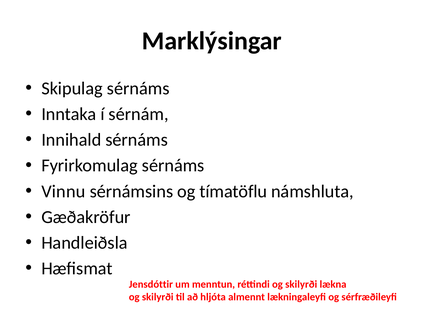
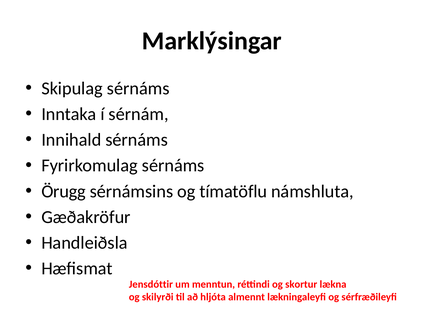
Vinnu: Vinnu -> Örugg (64, 191)
réttindi og skilyrði: skilyrði -> skortur (301, 284)
